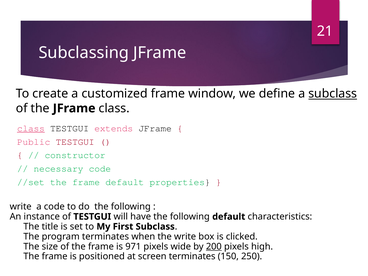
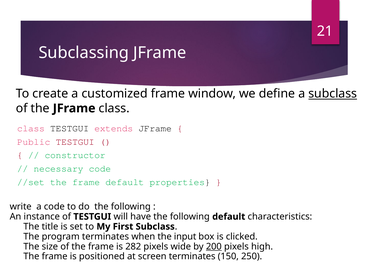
class underline: present -> none (31, 128)
the write: write -> input (185, 237)
971: 971 -> 282 (133, 246)
